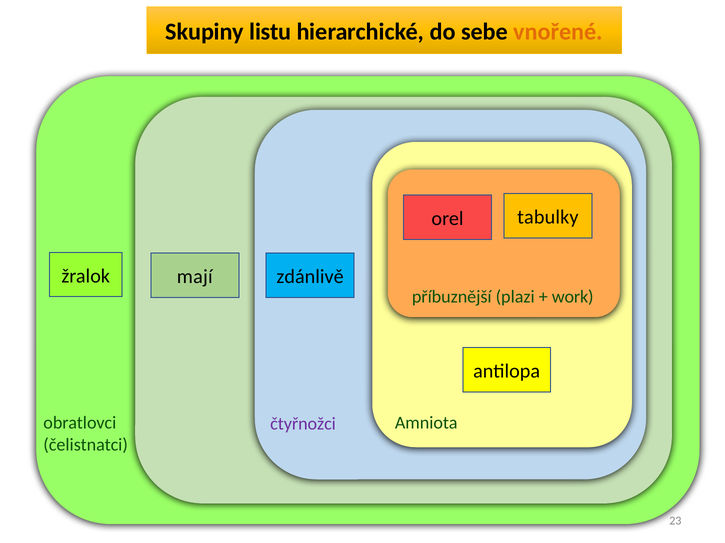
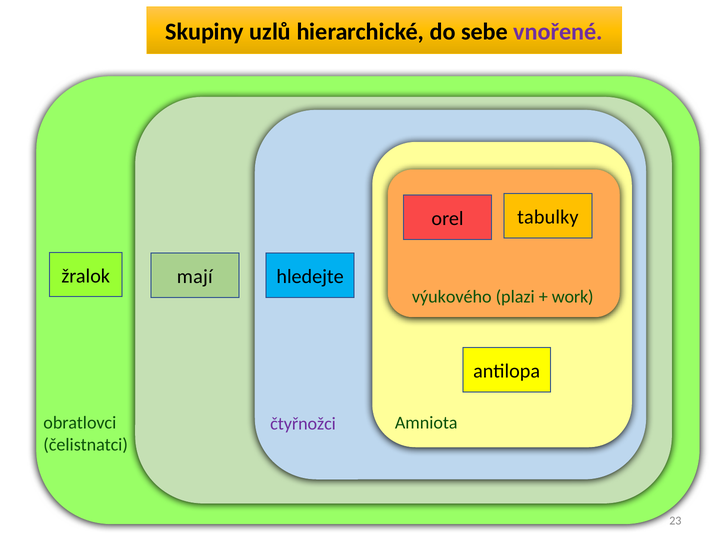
listu: listu -> uzlů (270, 32)
vnořené colour: orange -> purple (558, 32)
zdánlivě: zdánlivě -> hledejte (310, 277)
příbuznější: příbuznější -> výukového (452, 297)
